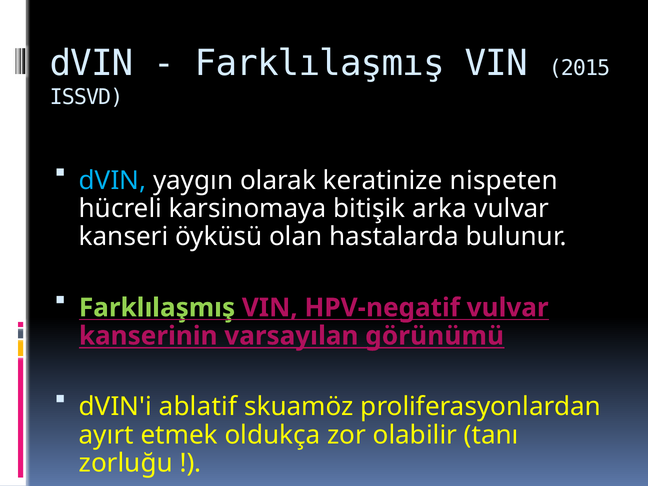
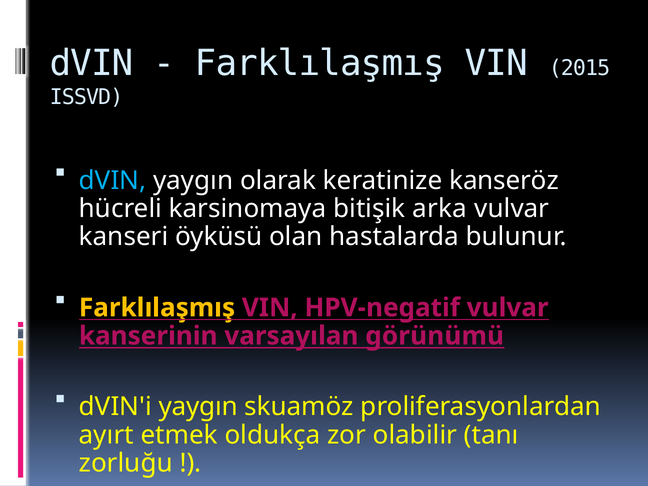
nispeten: nispeten -> kanseröz (504, 180)
Farklılaşmış colour: light green -> yellow (157, 308)
dVIN'i ablatif: ablatif -> yaygın (198, 407)
